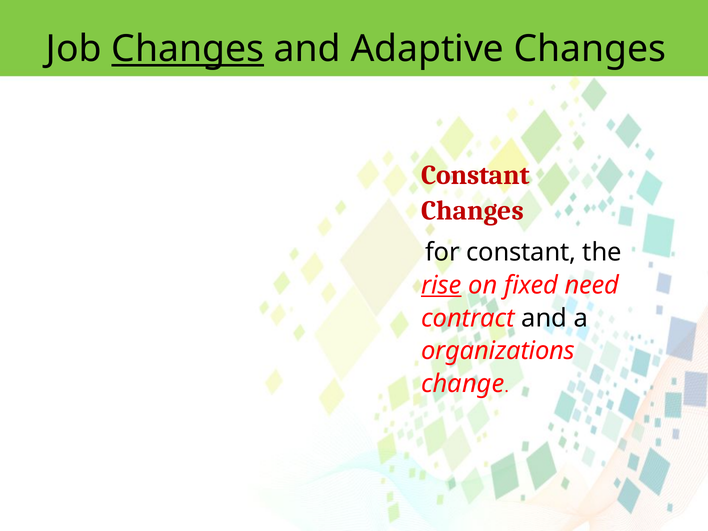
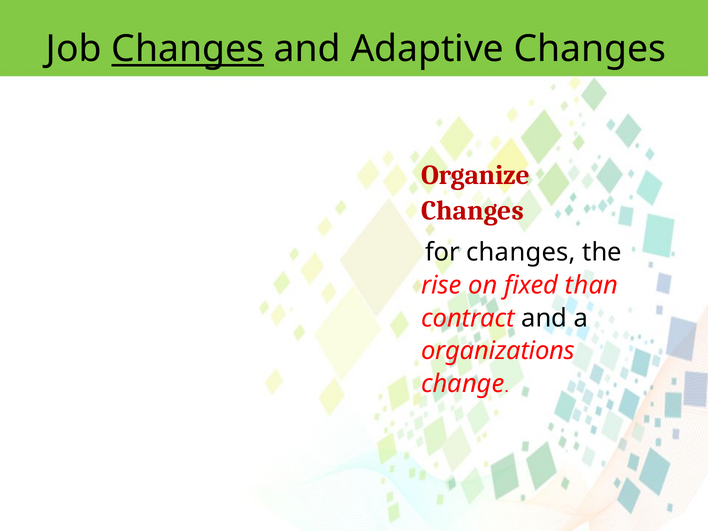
Constant: Constant -> Organize (475, 175)
for constant: constant -> changes (521, 253)
rise underline: present -> none (441, 285)
need: need -> than (592, 285)
